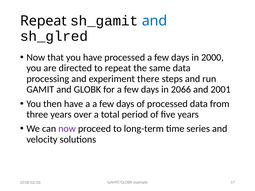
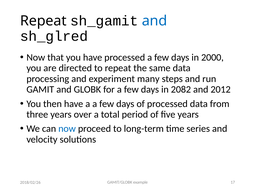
there: there -> many (148, 79)
2066: 2066 -> 2082 (181, 90)
2001: 2001 -> 2012 (221, 90)
now colour: purple -> blue (67, 129)
